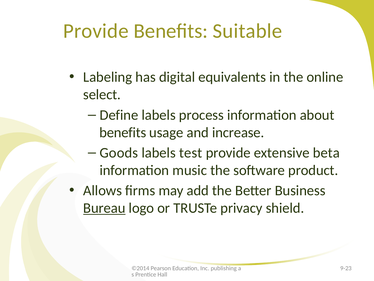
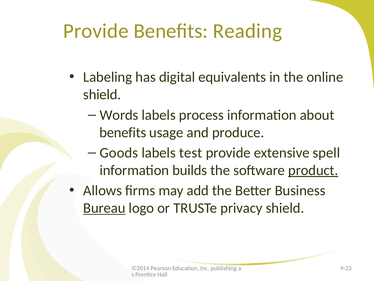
Suitable: Suitable -> Reading (248, 31)
select: select -> shield (102, 94)
Define: Define -> Words (119, 115)
increase: increase -> produce (238, 132)
beta: beta -> spell (326, 153)
music: music -> builds (190, 170)
product underline: none -> present (313, 170)
